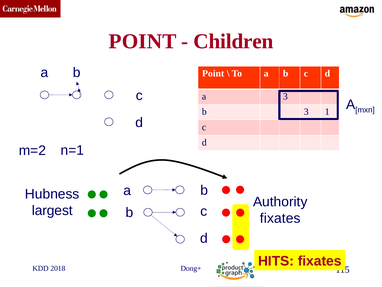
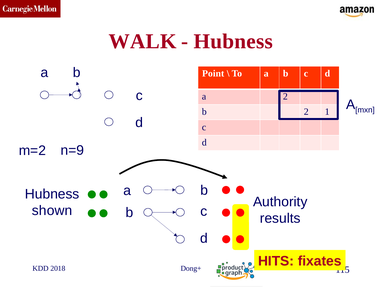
POINT: POINT -> WALK (143, 41)
Children: Children -> Hubness (233, 41)
a 3: 3 -> 2 (285, 96)
b 3: 3 -> 2 (306, 112)
n=1: n=1 -> n=9 (72, 150)
largest: largest -> shown (52, 210)
fixates: fixates -> results (280, 218)
